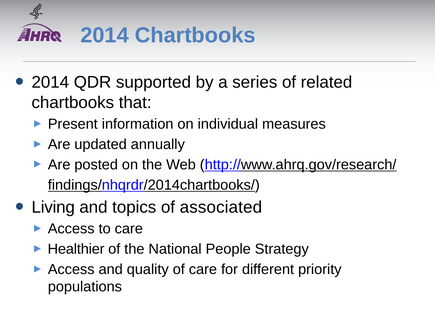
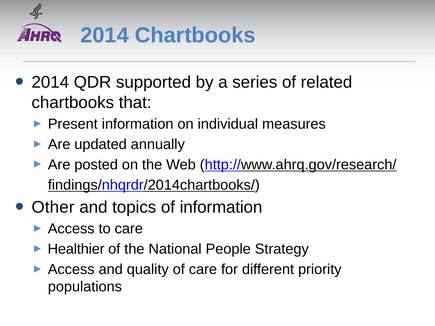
Living: Living -> Other (53, 207)
of associated: associated -> information (221, 207)
